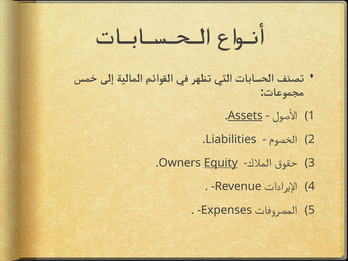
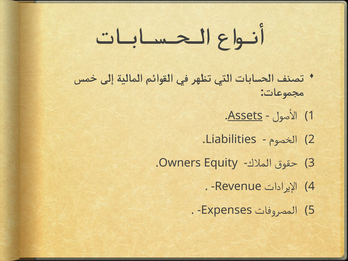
Equity underline: present -> none (221, 163)
